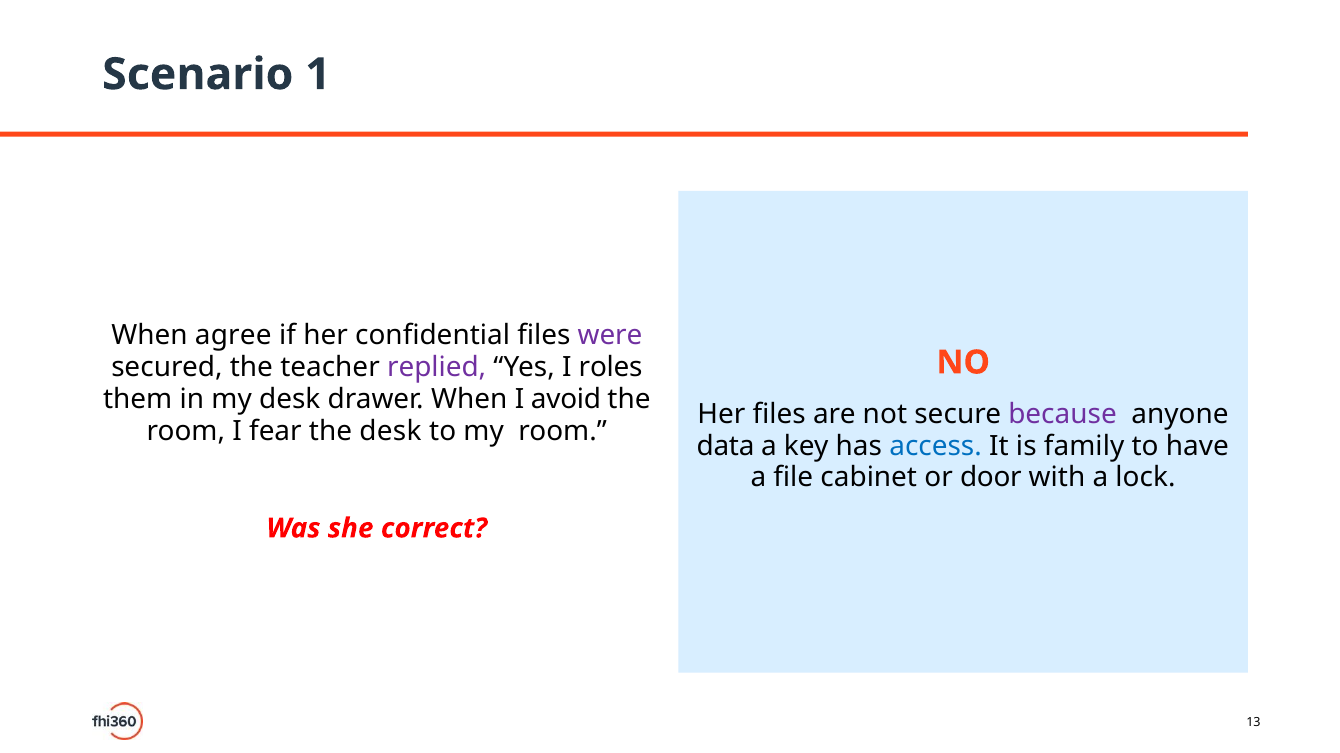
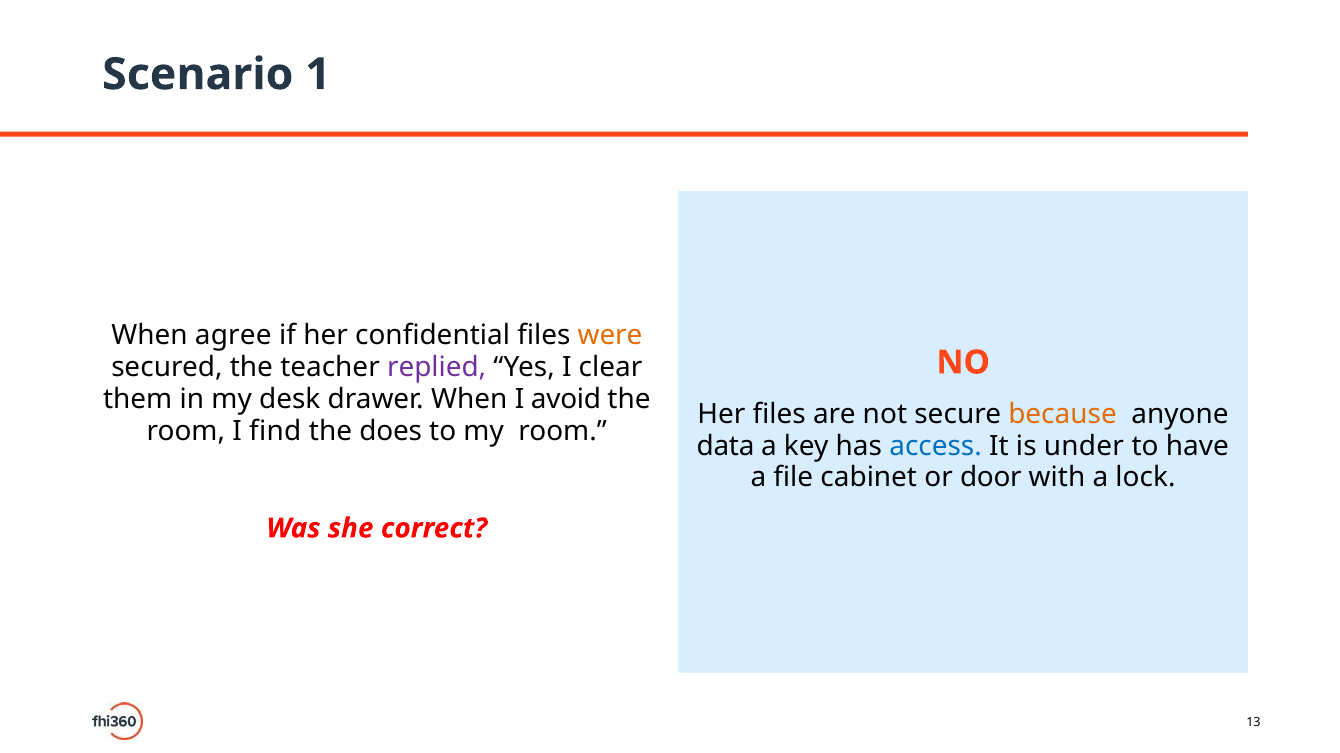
were colour: purple -> orange (610, 336)
roles: roles -> clear (611, 368)
because colour: purple -> orange (1063, 414)
fear: fear -> find (275, 432)
the desk: desk -> does (391, 432)
family: family -> under (1084, 446)
